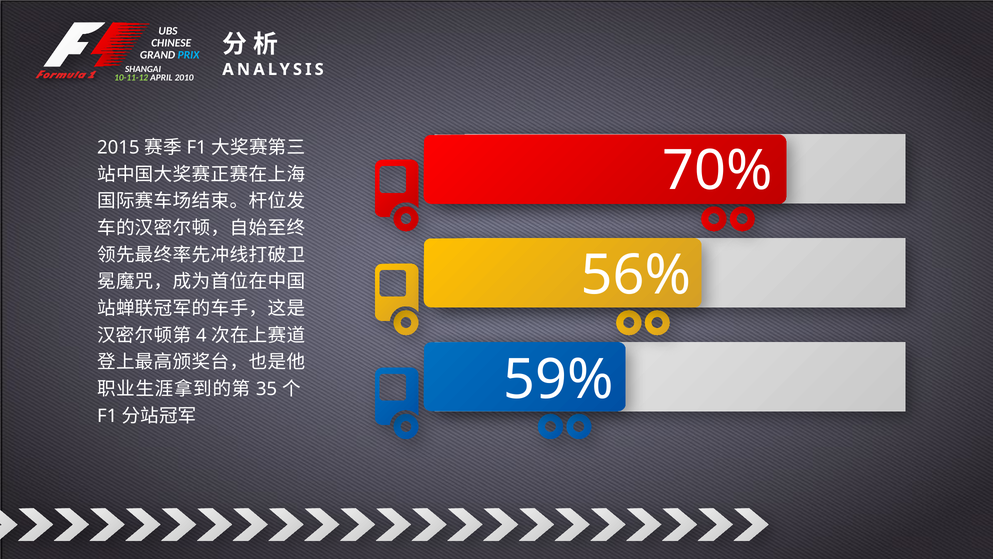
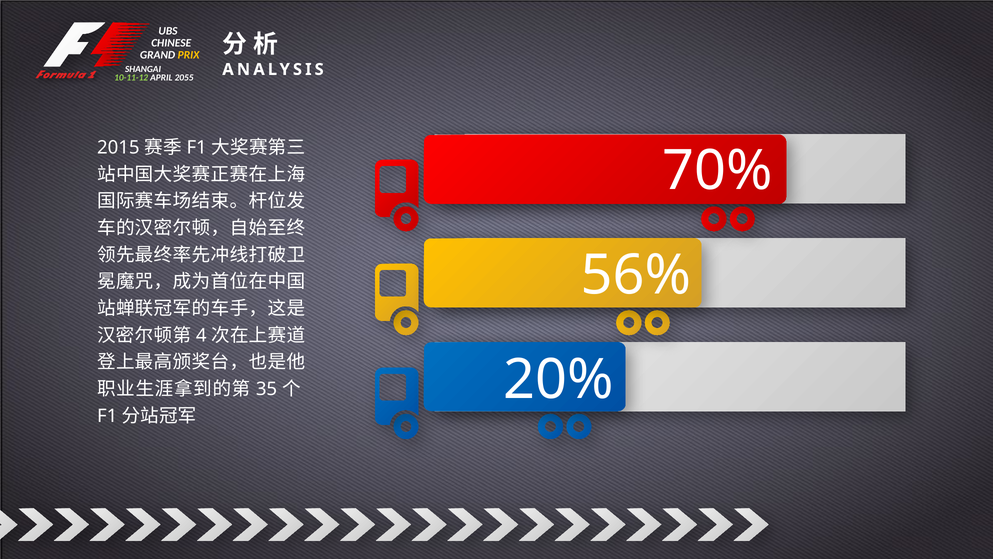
PRIX colour: light blue -> yellow (189, 55)
2010: 2010 -> 2055 (184, 78)
59%: 59% -> 20% (558, 380)
